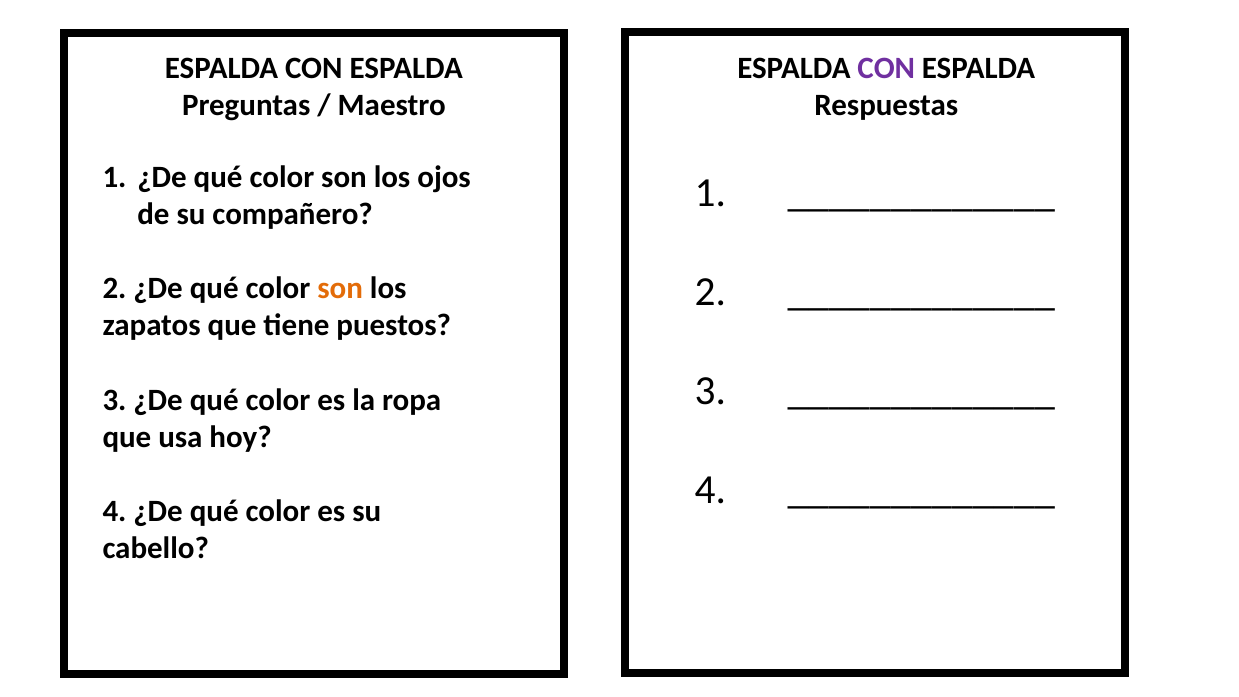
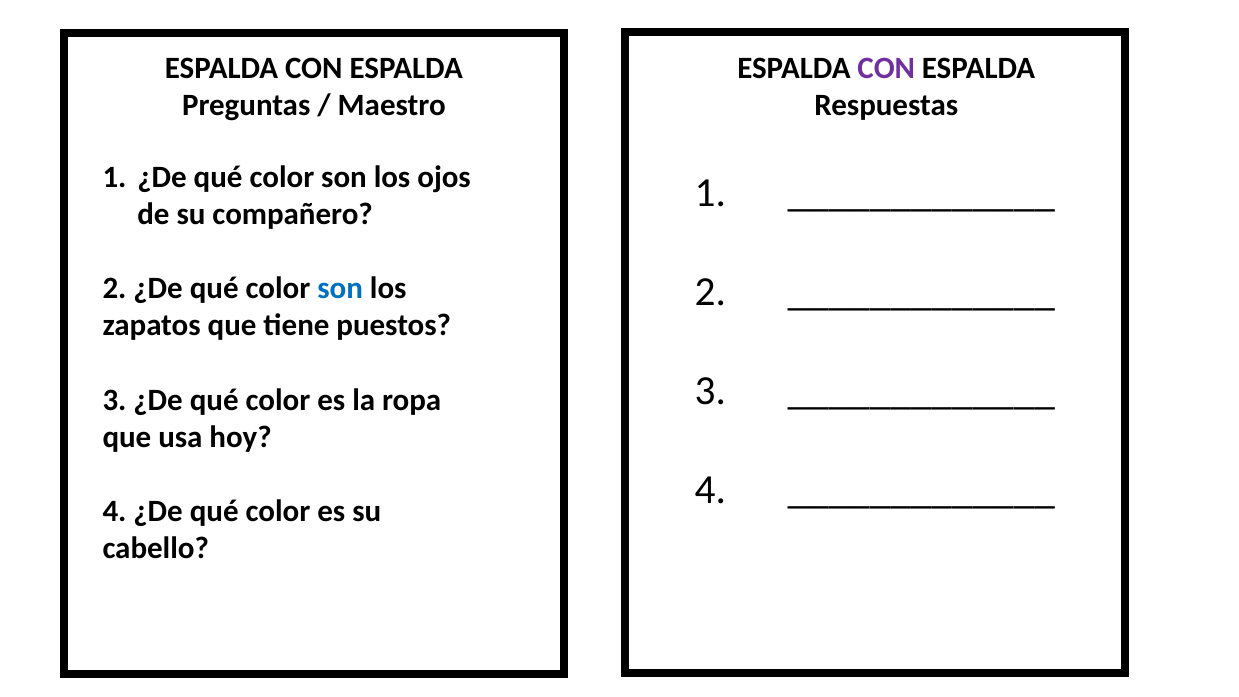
son colour: orange -> blue (340, 288)
